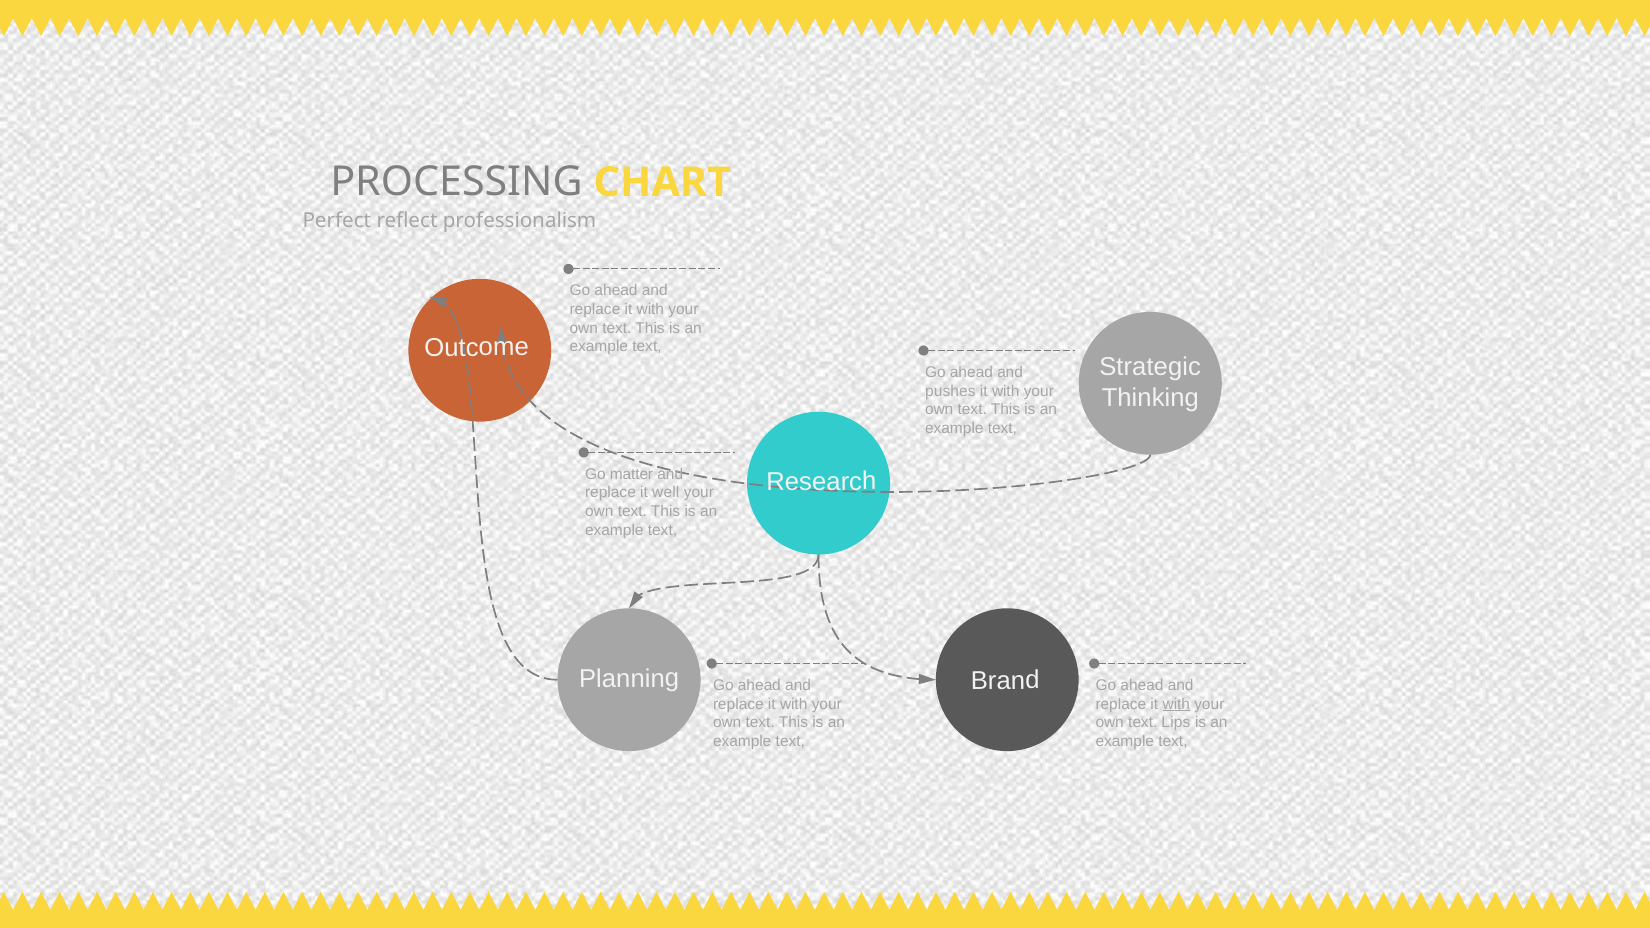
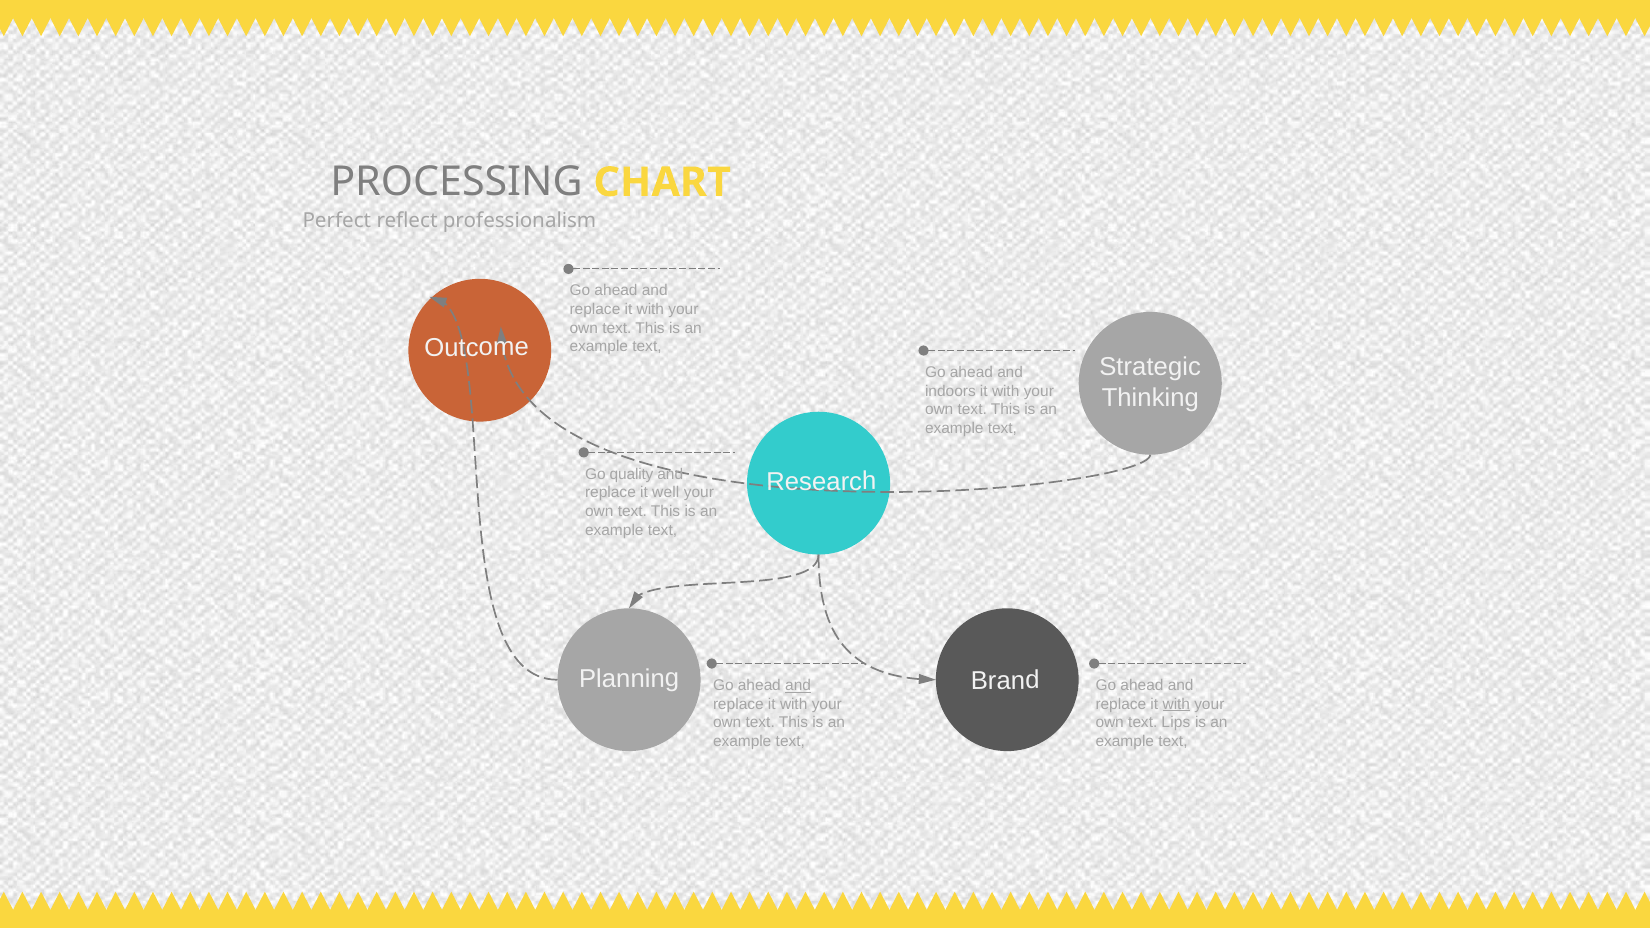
pushes: pushes -> indoors (950, 391)
matter: matter -> quality (632, 474)
and underline: none -> present (798, 685)
